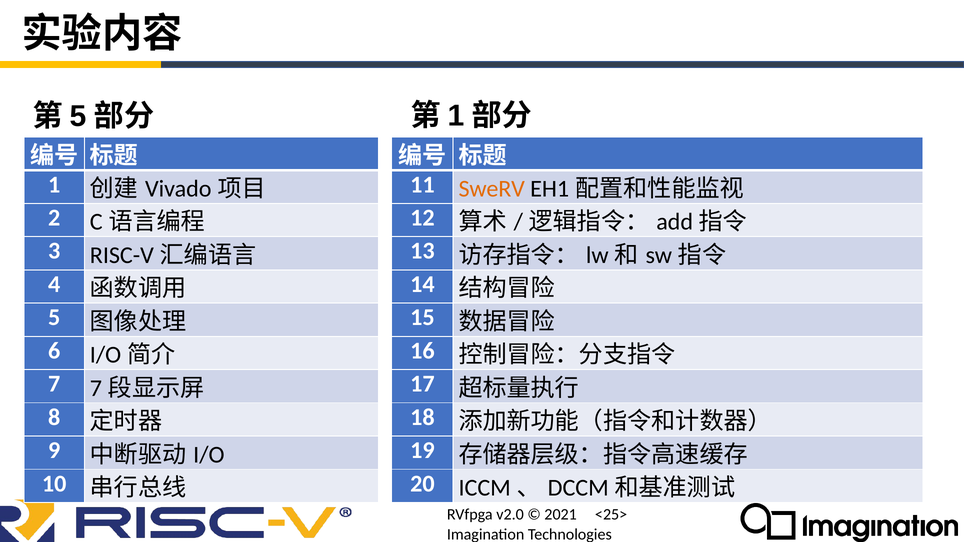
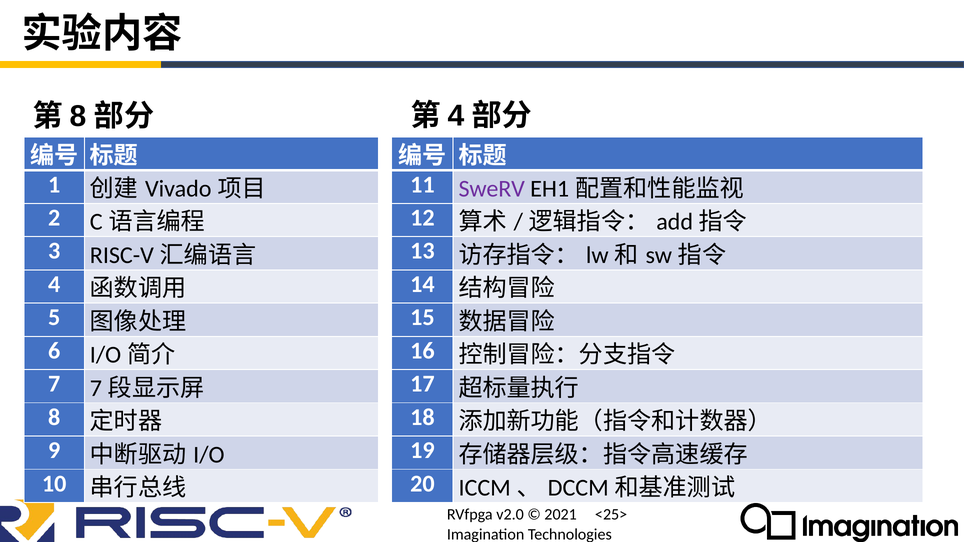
5: 5 -> 8 (78, 116)
1: 1 -> 4 (456, 116)
SweRV colour: orange -> purple (492, 189)
